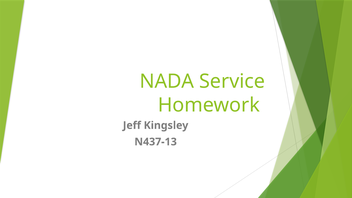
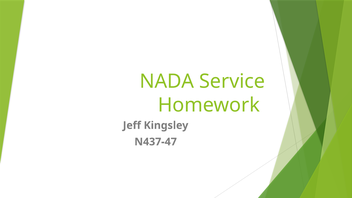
N437-13: N437-13 -> N437-47 (156, 142)
